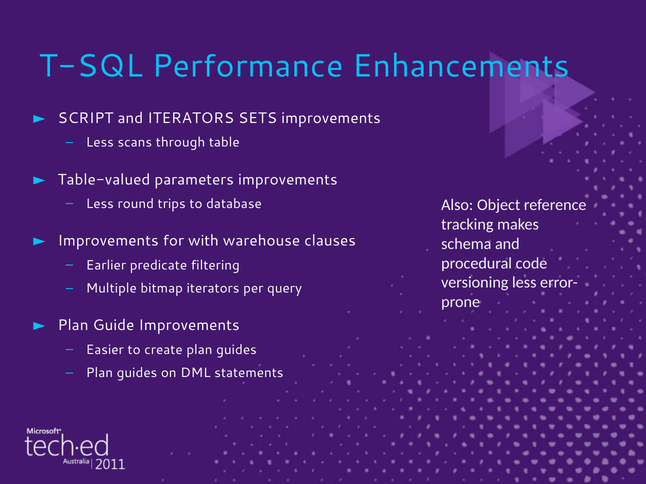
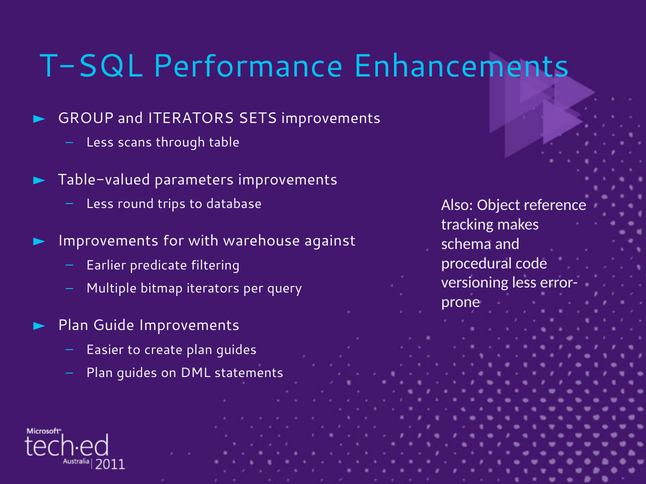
SCRIPT: SCRIPT -> GROUP (86, 118)
clauses: clauses -> against (330, 241)
